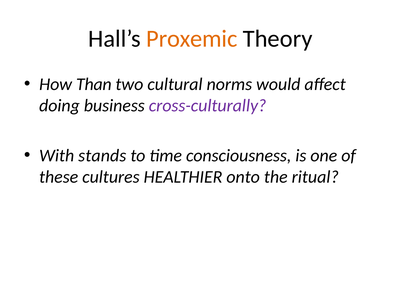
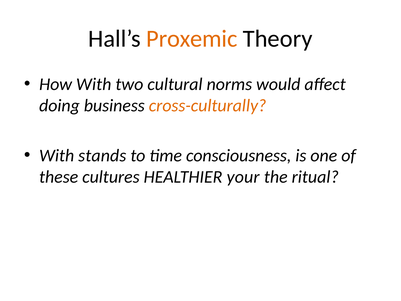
How Than: Than -> With (94, 84)
cross-culturally colour: purple -> orange (208, 106)
onto: onto -> your (243, 177)
